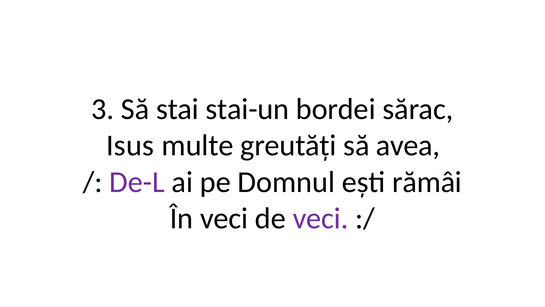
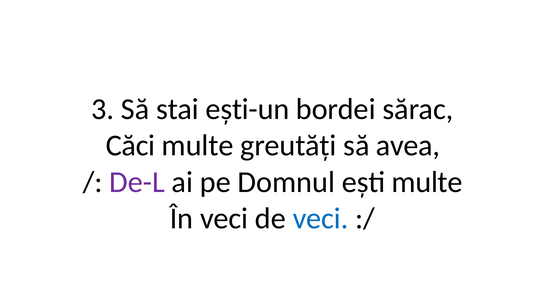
stai-un: stai-un -> ești-un (247, 109)
Isus: Isus -> Căci (130, 145)
ești rămâi: rămâi -> multe (427, 182)
veci colour: purple -> blue (321, 218)
